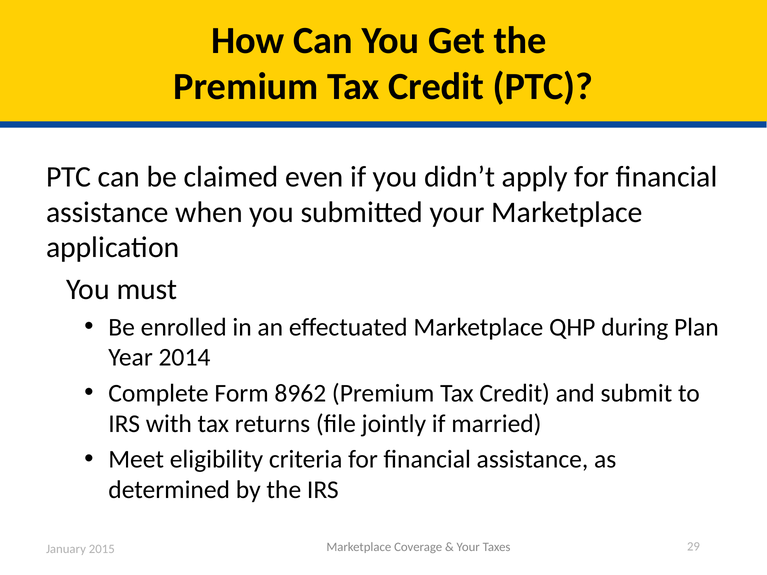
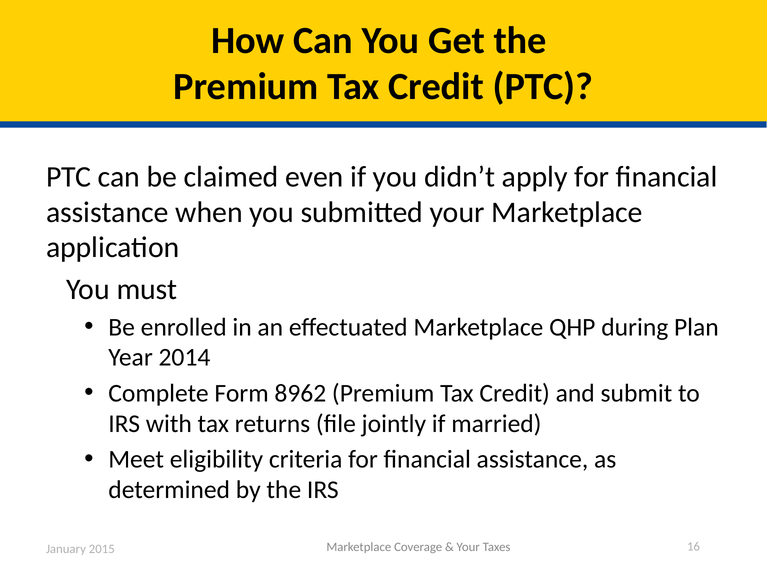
29: 29 -> 16 (693, 547)
